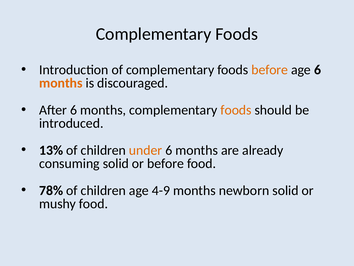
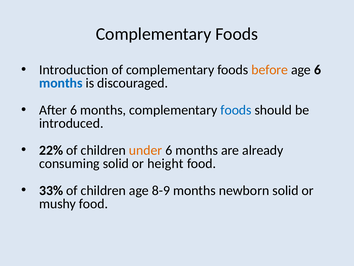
months colour: orange -> blue (61, 83)
foods colour: orange -> blue (236, 110)
13%: 13% -> 22% (51, 150)
or before: before -> height (165, 163)
78%: 78% -> 33% (51, 190)
4-9: 4-9 -> 8-9 (161, 190)
